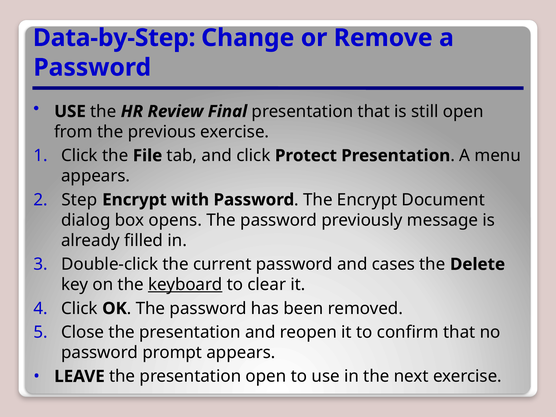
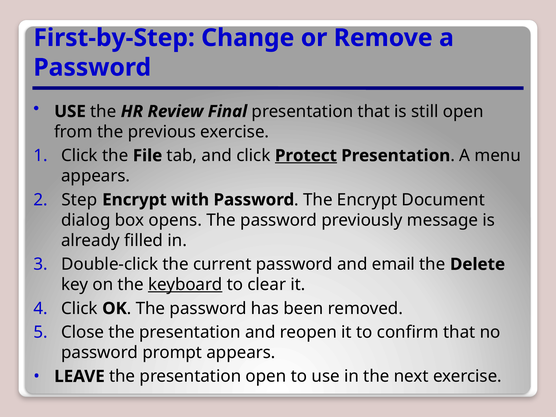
Data-by-Step: Data-by-Step -> First-by-Step (114, 38)
Protect underline: none -> present (306, 156)
cases: cases -> email (393, 264)
